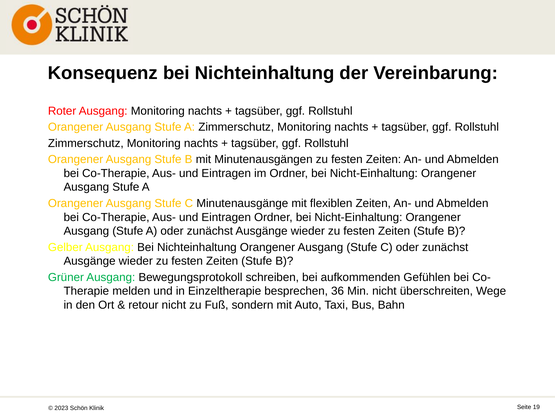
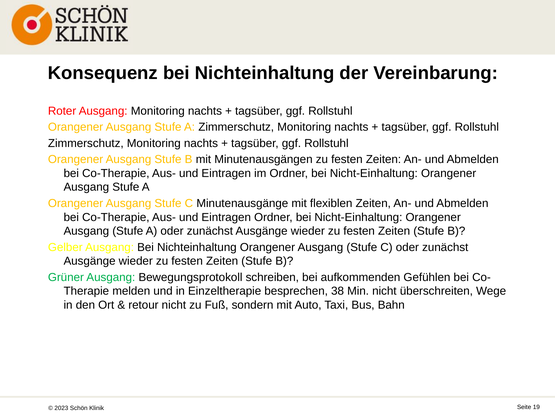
36: 36 -> 38 (338, 291)
